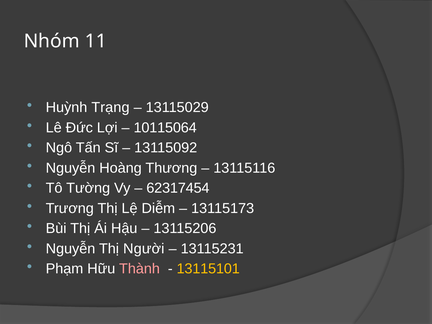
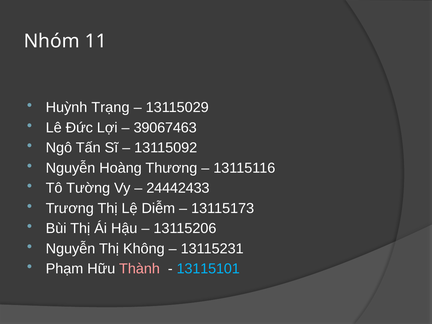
10115064: 10115064 -> 39067463 (165, 128)
62317454: 62317454 -> 24442433 (178, 188)
Người: Người -> Không (144, 249)
13115101 colour: yellow -> light blue (208, 269)
